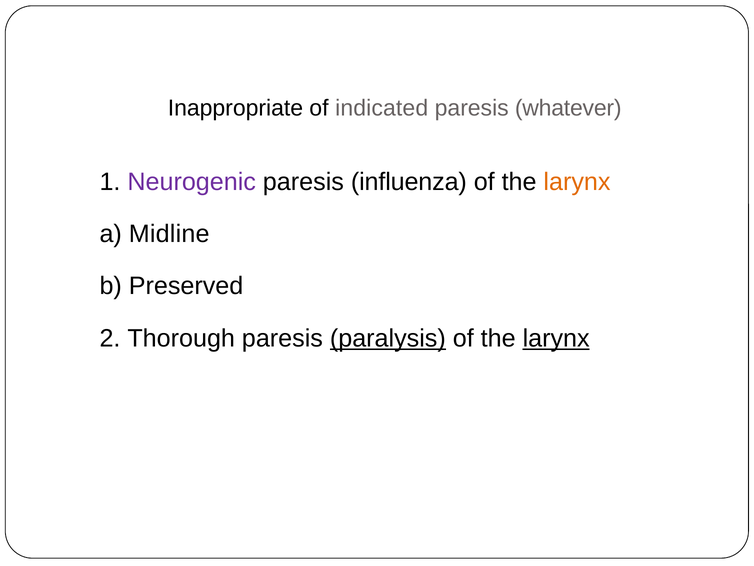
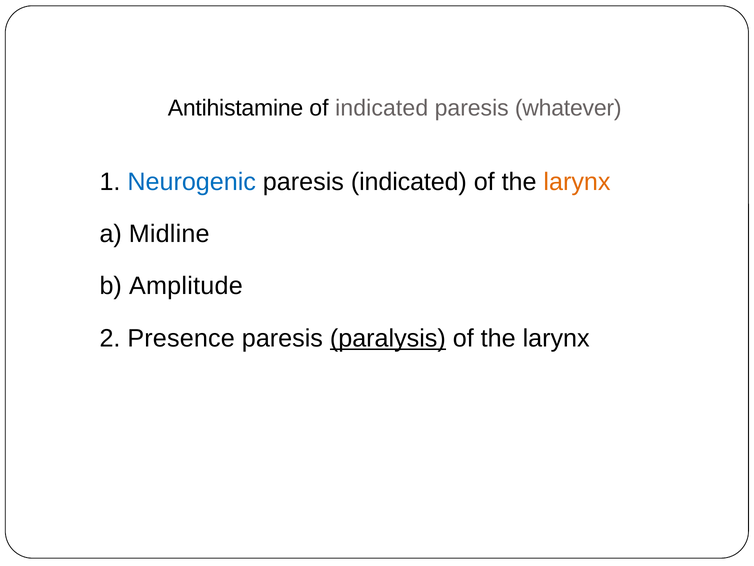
Inappropriate: Inappropriate -> Antihistamine (236, 108)
Neurogenic colour: purple -> blue (192, 182)
paresis influenza: influenza -> indicated (409, 182)
Preserved: Preserved -> Amplitude (186, 286)
Thorough: Thorough -> Presence (181, 338)
larynx underline: present -> none (556, 338)
